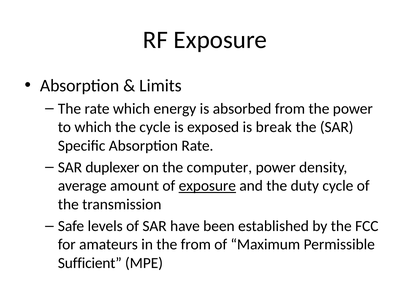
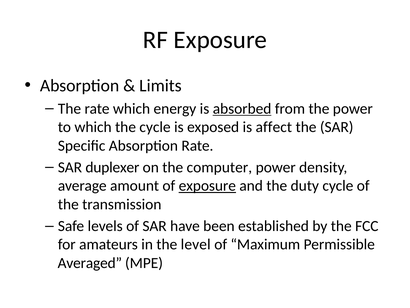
absorbed underline: none -> present (242, 108)
break: break -> affect (274, 127)
the from: from -> level (196, 244)
Sufficient: Sufficient -> Averaged (90, 263)
